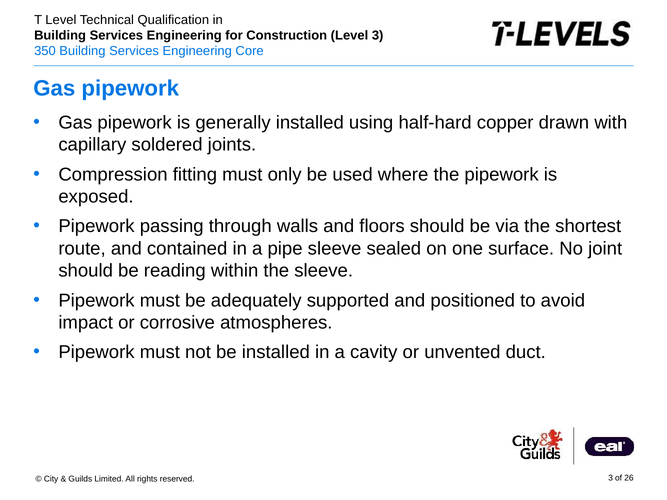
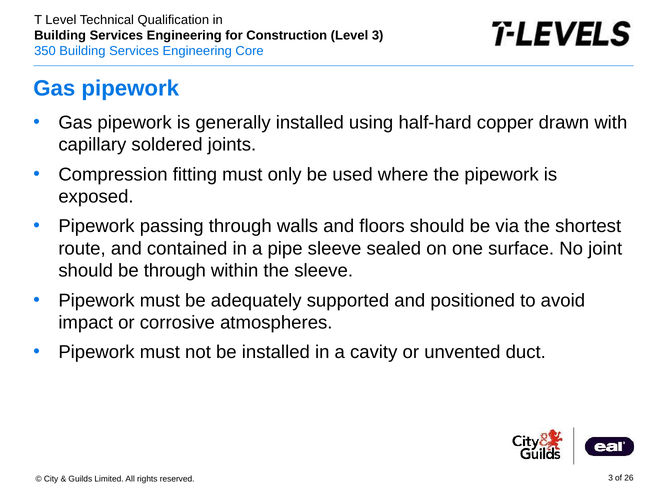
be reading: reading -> through (175, 271)
